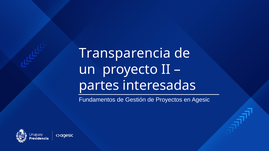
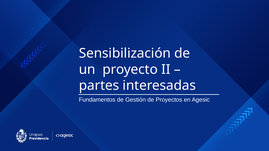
Transparencia: Transparencia -> Sensibilización (125, 53)
